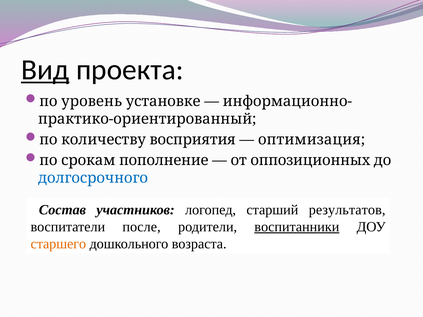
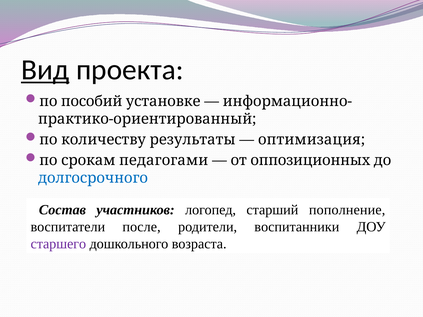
уровень: уровень -> пособий (92, 101)
восприятия: восприятия -> результаты (193, 140)
пополнение: пополнение -> педагогами (164, 160)
результатов: результатов -> пополнение (347, 210)
воспитанники underline: present -> none (297, 227)
старшего colour: orange -> purple (58, 244)
